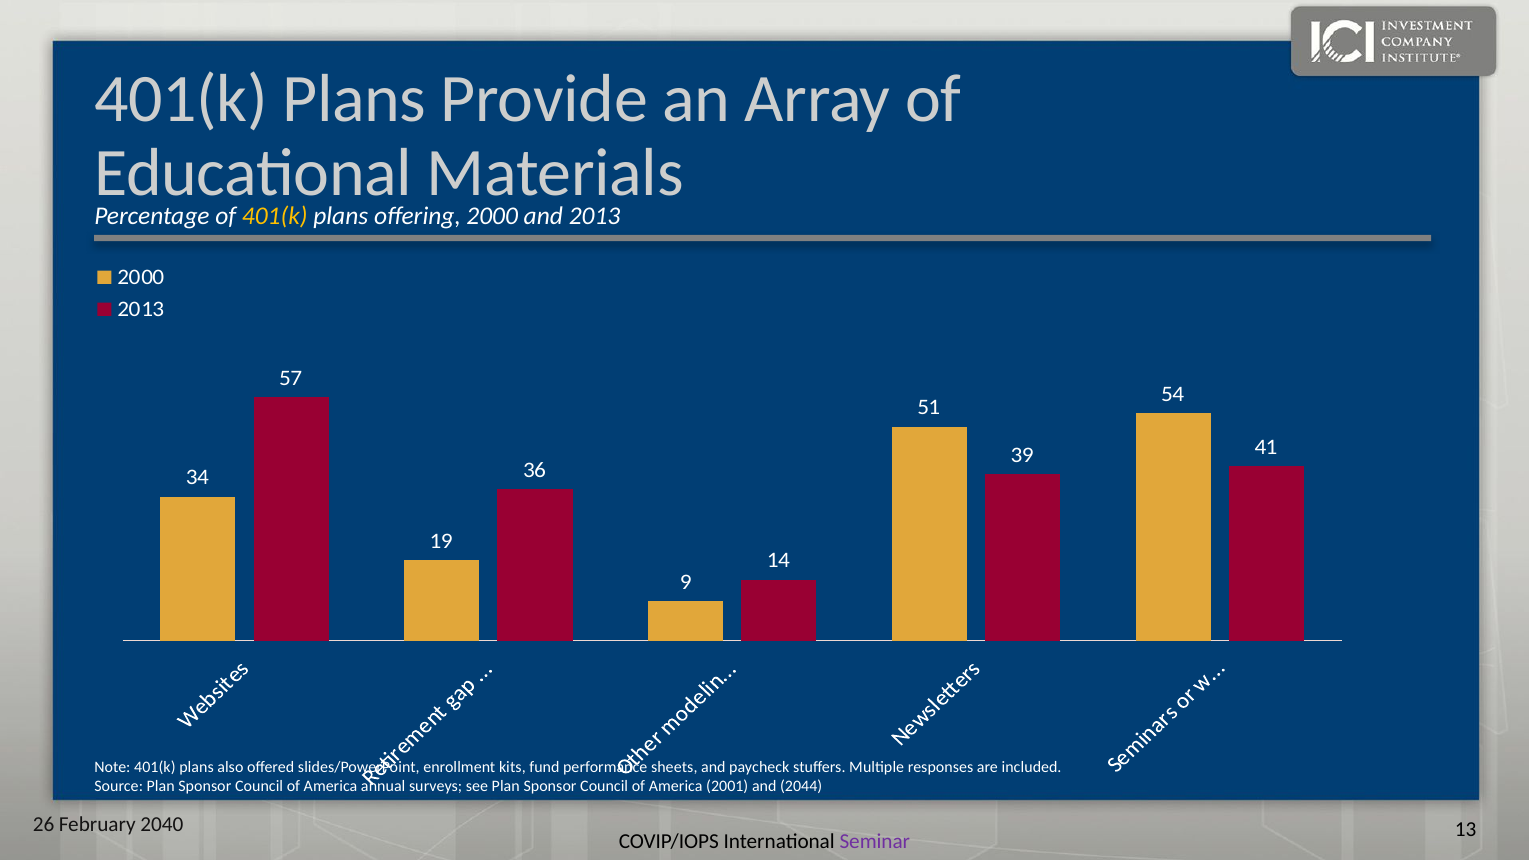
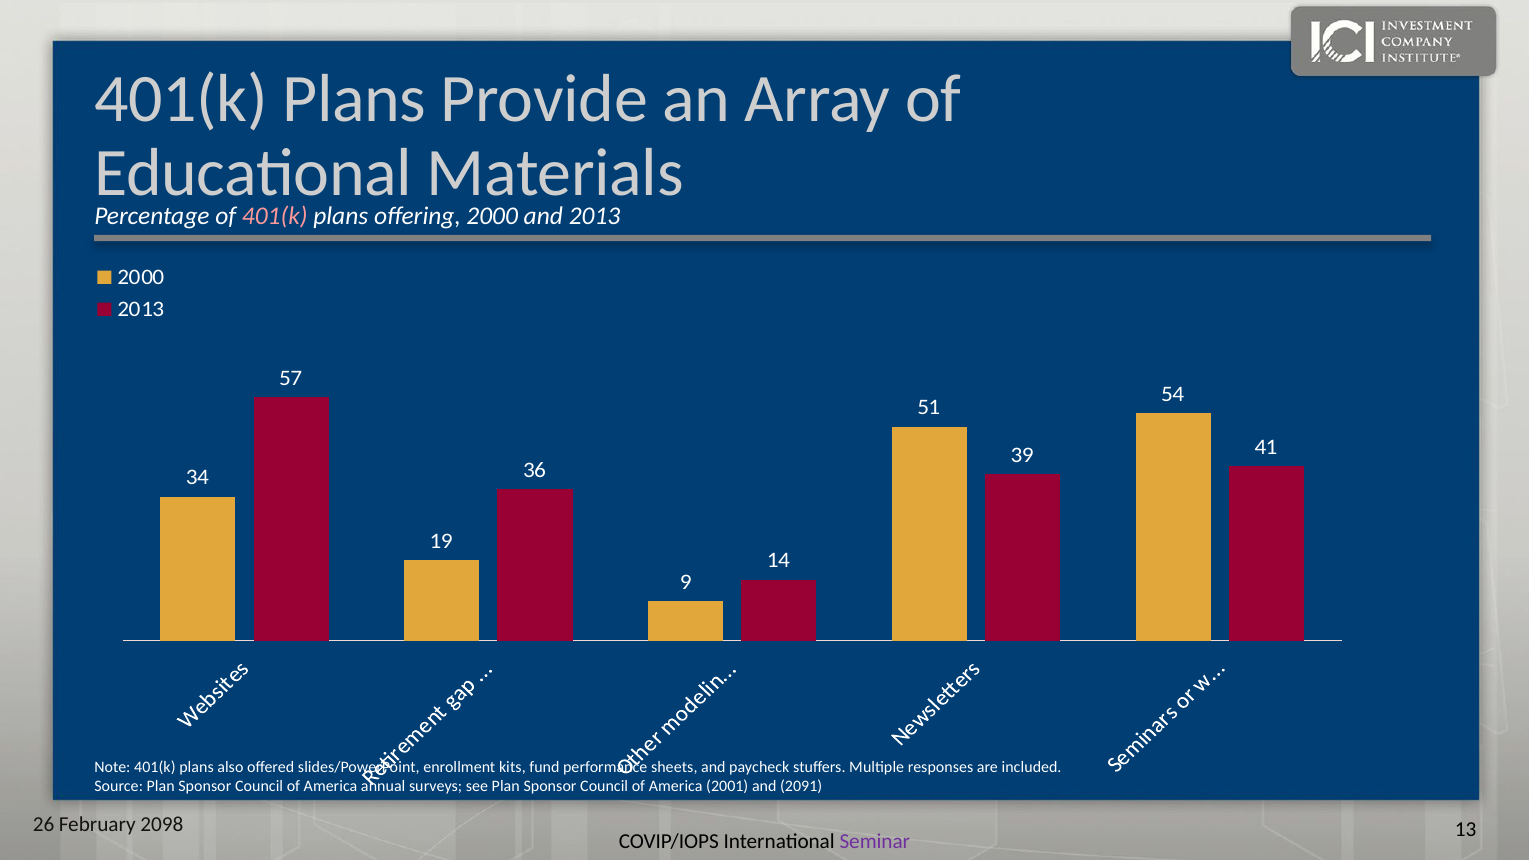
401(k colour: yellow -> pink (275, 216)
2044: 2044 -> 2091 (801, 786)
2040: 2040 -> 2098 (162, 824)
